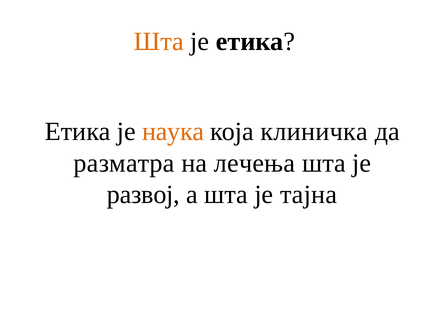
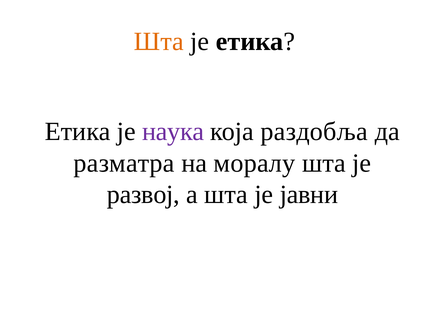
наука colour: orange -> purple (173, 131)
клиничка: клиничка -> раздобља (314, 131)
лечења: лечења -> мoрaлу (254, 163)
тајна: тајна -> јавни (309, 194)
